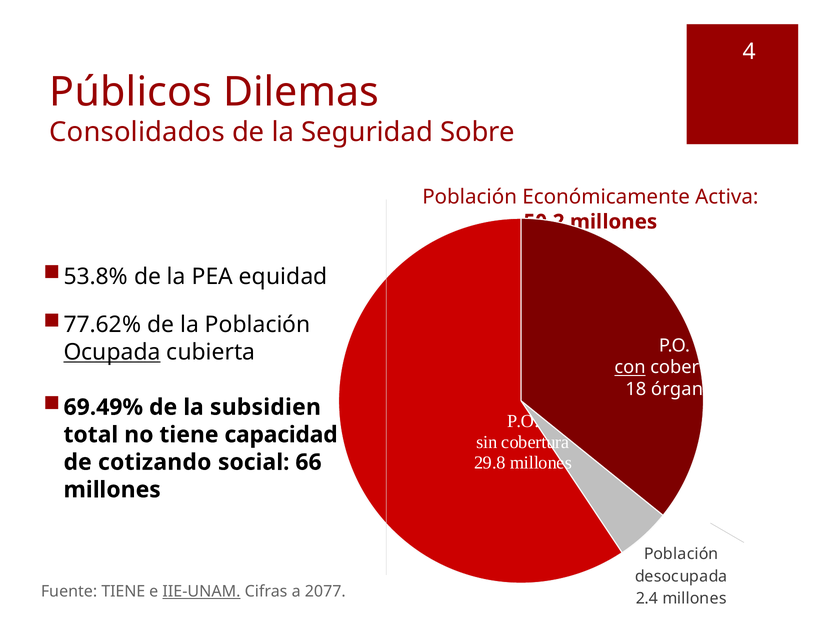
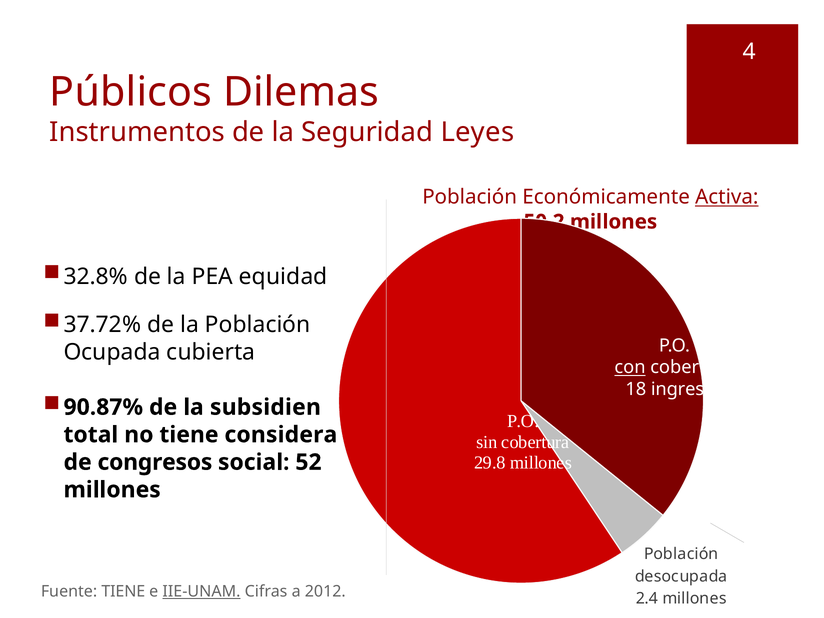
Consolidados: Consolidados -> Instrumentos (137, 132)
Sobre: Sobre -> Leyes (477, 132)
Activa underline: none -> present (727, 197)
53.8%: 53.8% -> 32.8% (96, 277)
77.62%: 77.62% -> 37.72% (102, 325)
Ocupada underline: present -> none (112, 352)
órganos: órganos -> ingresos (687, 389)
69.49%: 69.49% -> 90.87% (103, 407)
capacidad: capacidad -> considera (281, 435)
cotizando: cotizando -> congresos (155, 462)
66: 66 -> 52 (308, 462)
2077: 2077 -> 2012 (325, 592)
